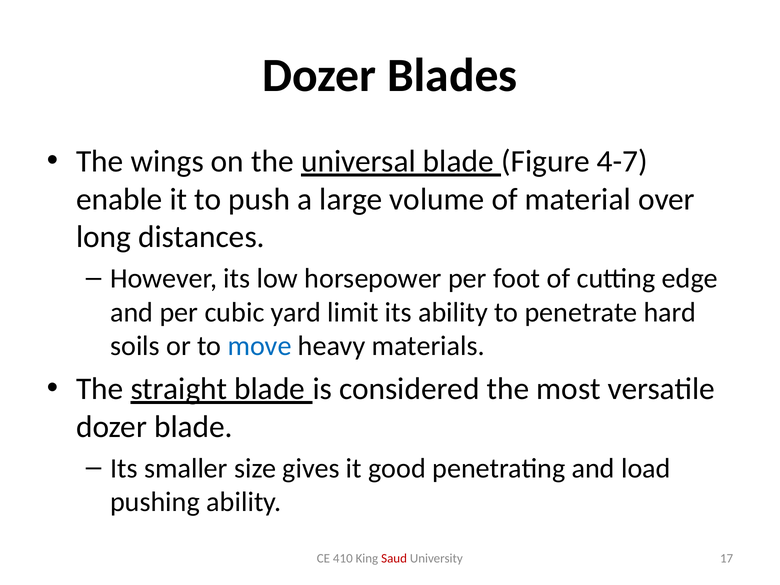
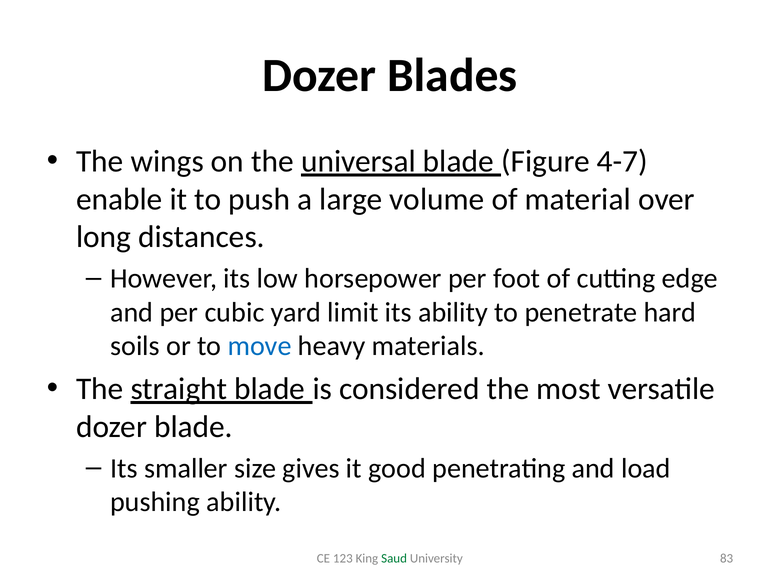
410: 410 -> 123 (343, 559)
Saud colour: red -> green (394, 559)
17: 17 -> 83 (727, 559)
